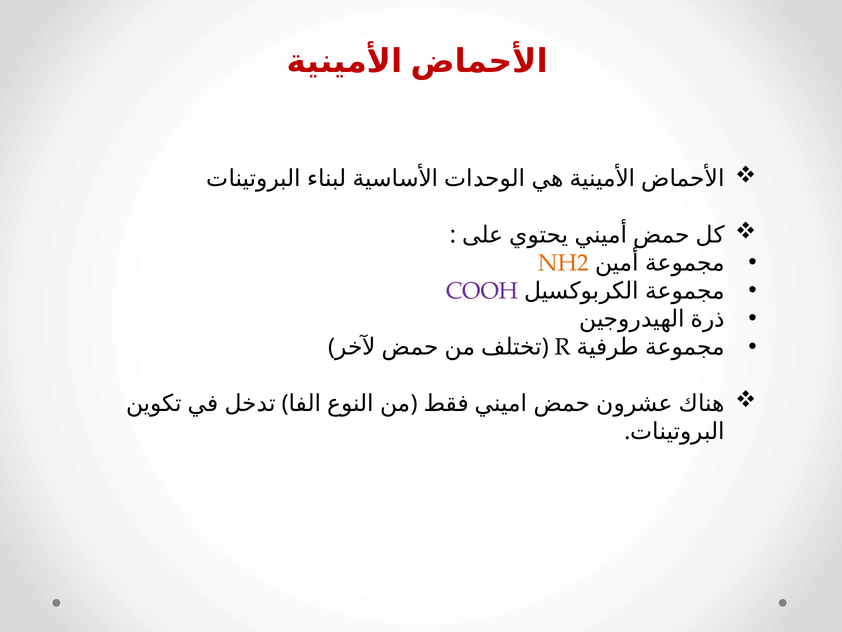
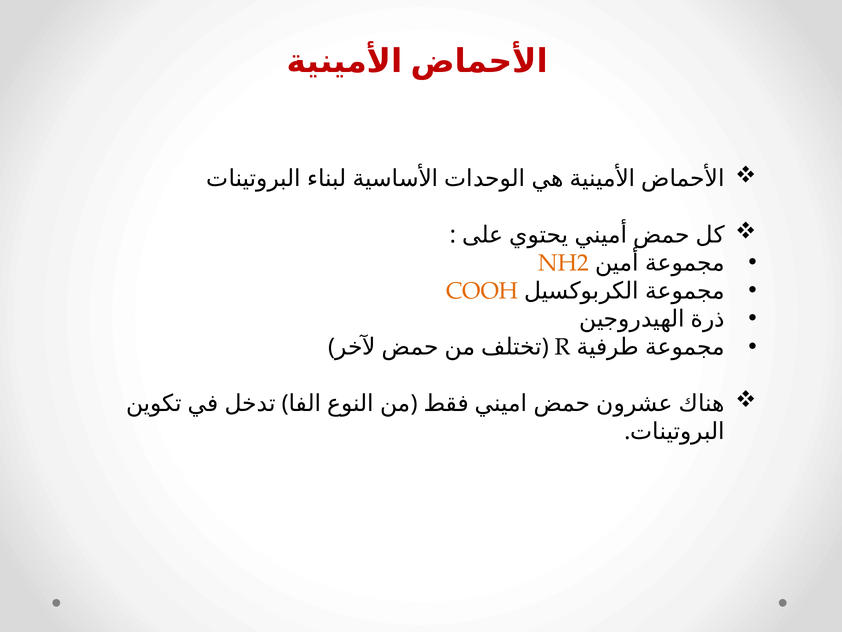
COOH colour: purple -> orange (482, 291)
